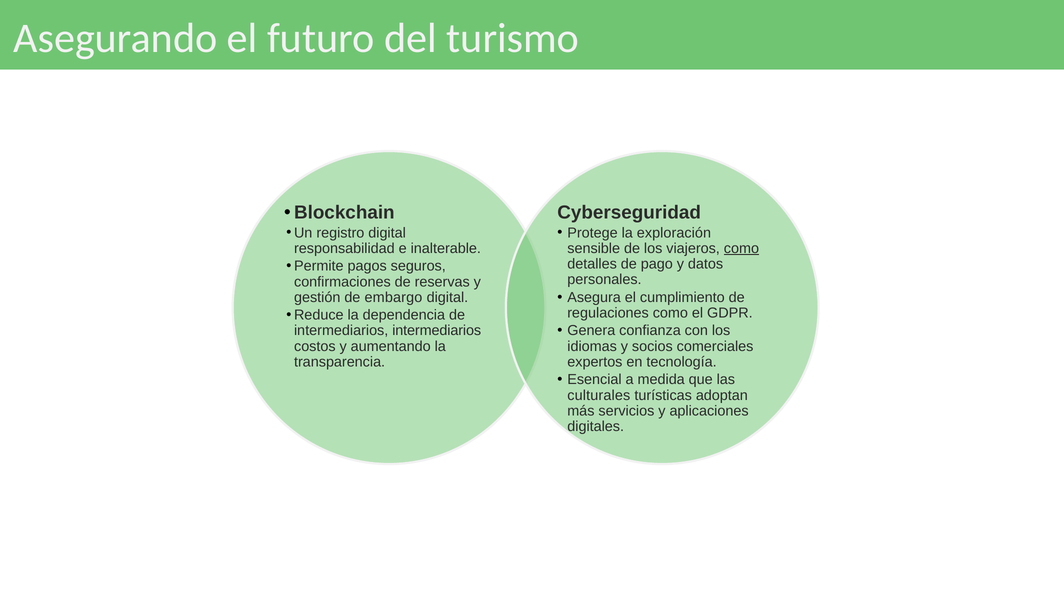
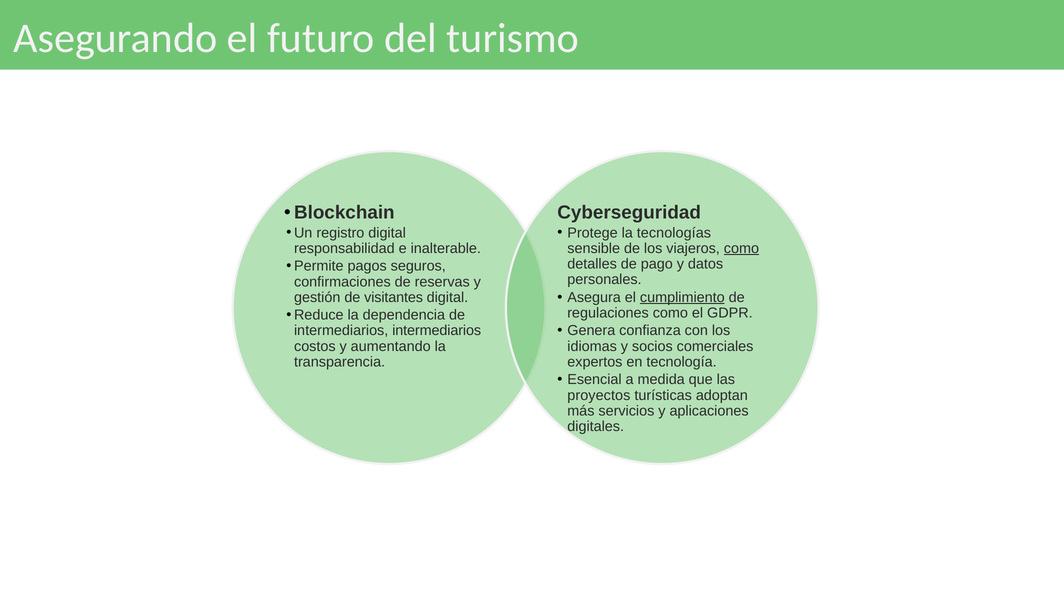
exploración: exploración -> tecnologías (674, 233)
cumplimiento underline: none -> present (682, 297)
embargo: embargo -> visitantes (394, 297)
culturales: culturales -> proyectos (599, 395)
